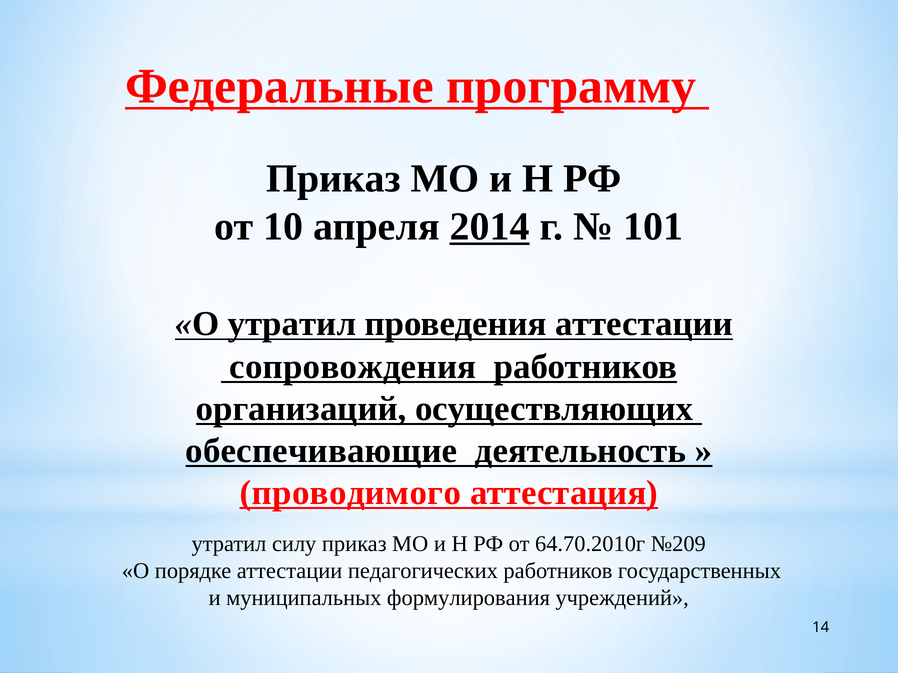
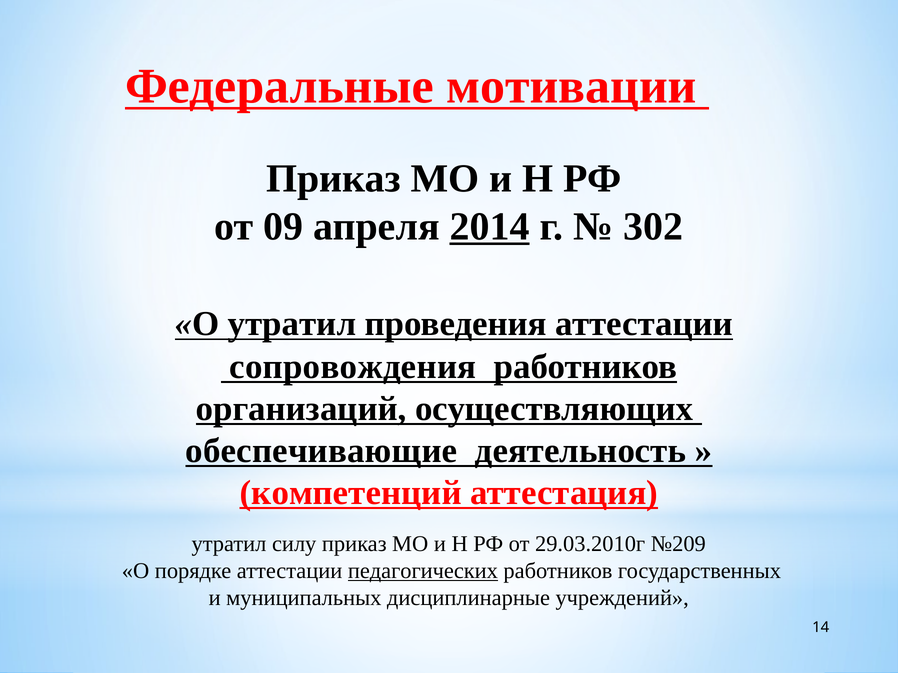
программу: программу -> мотивации (571, 86)
10: 10 -> 09 (283, 227)
101: 101 -> 302 (653, 227)
проводимого: проводимого -> компетенций (351, 493)
64.70.2010г: 64.70.2010г -> 29.03.2010г (590, 544)
педагогических underline: none -> present (423, 571)
формулирования: формулирования -> дисциплинарные (468, 598)
